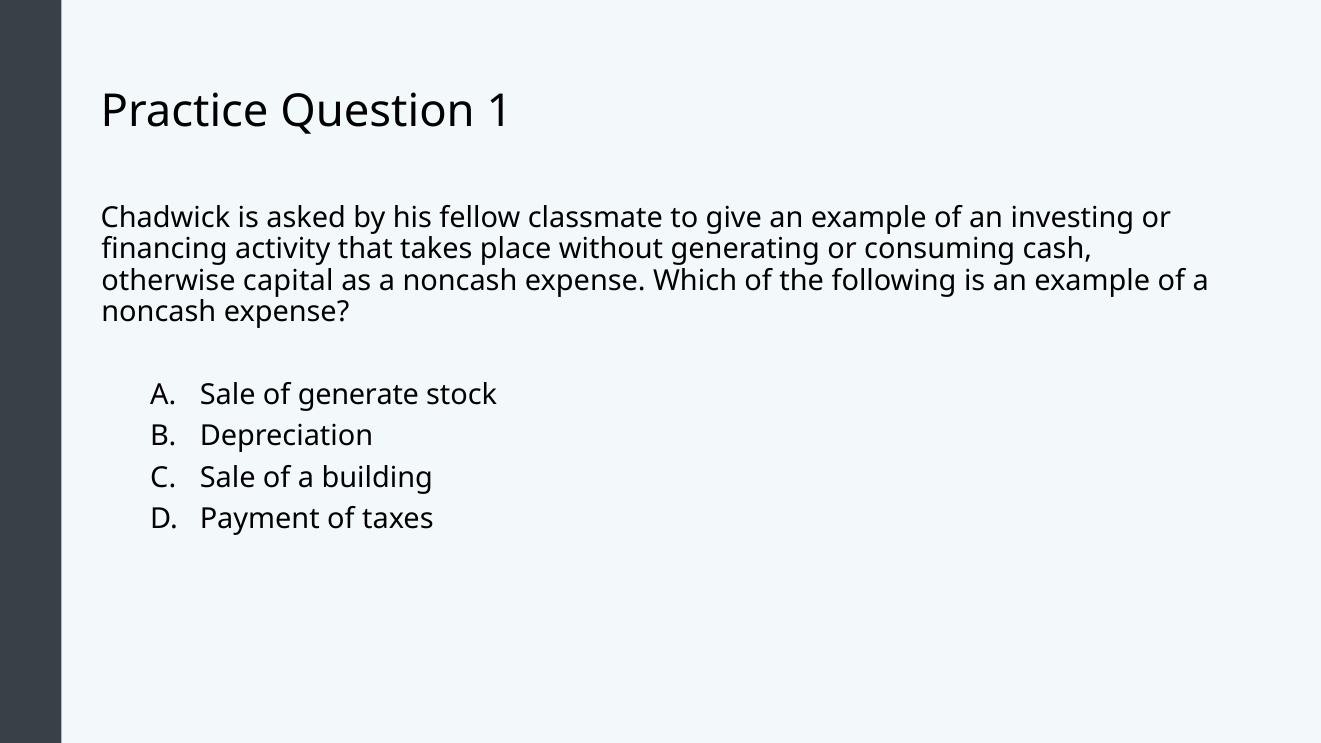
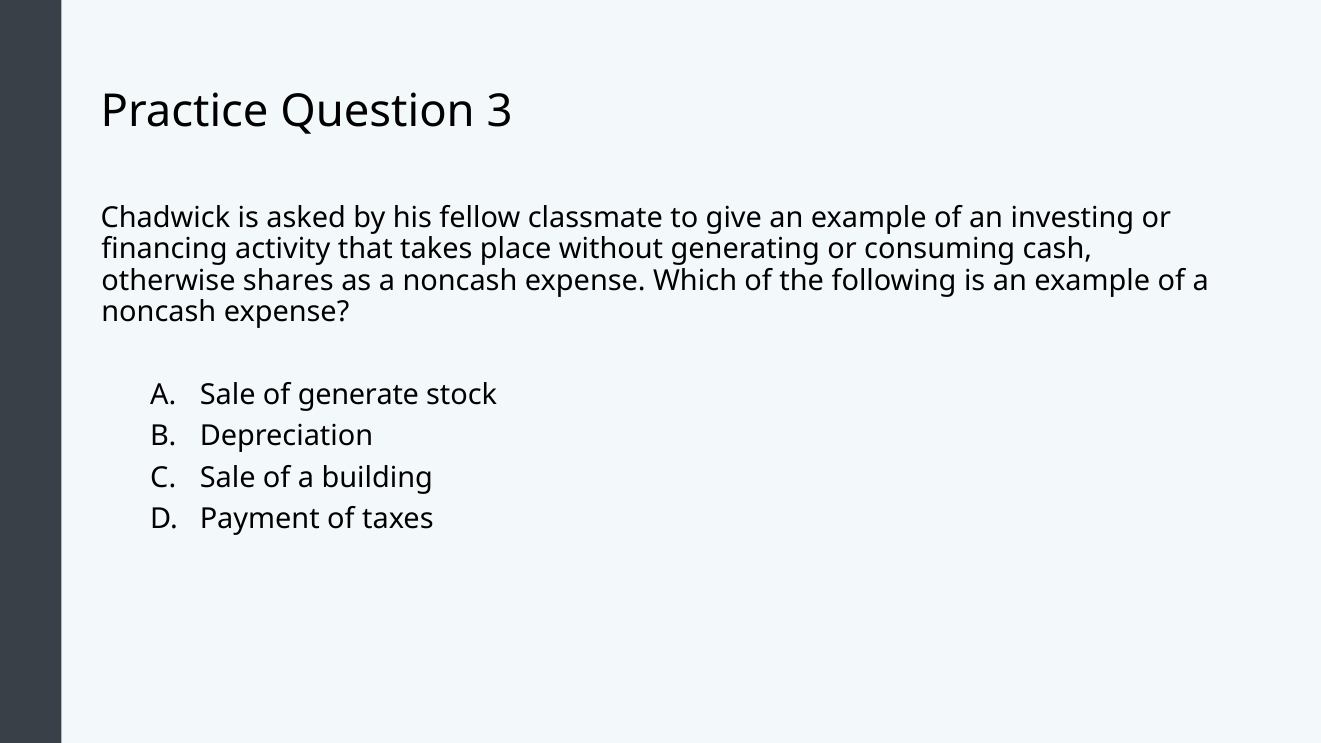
1: 1 -> 3 (500, 111)
capital: capital -> shares (288, 281)
